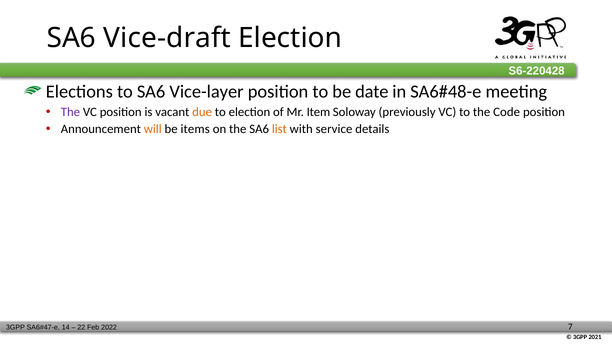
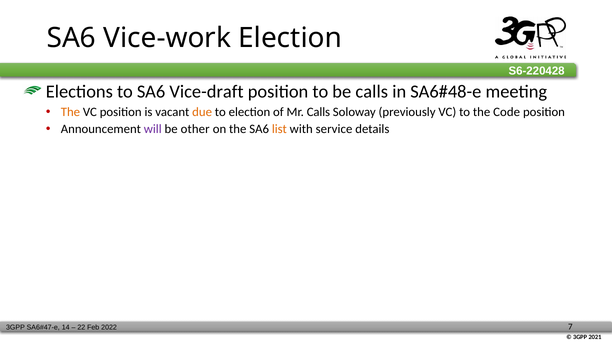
Vice-draft: Vice-draft -> Vice-work (167, 38)
Vice-layer: Vice-layer -> Vice-draft (207, 92)
be date: date -> calls (372, 92)
The colour: purple -> orange (70, 112)
Mr Item: Item -> Calls (318, 112)
will colour: orange -> purple (153, 129)
items: items -> other (195, 129)
